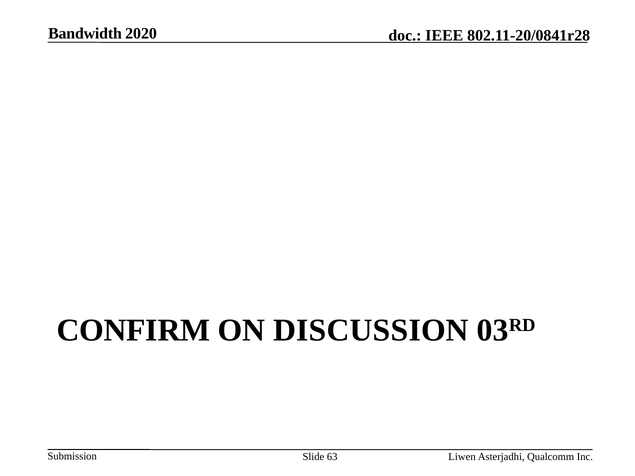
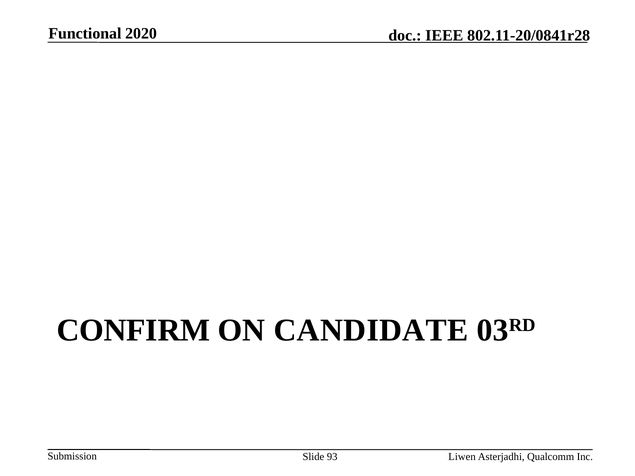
Bandwidth: Bandwidth -> Functional (85, 34)
DISCUSSION: DISCUSSION -> CANDIDATE (371, 330)
63: 63 -> 93 (332, 457)
